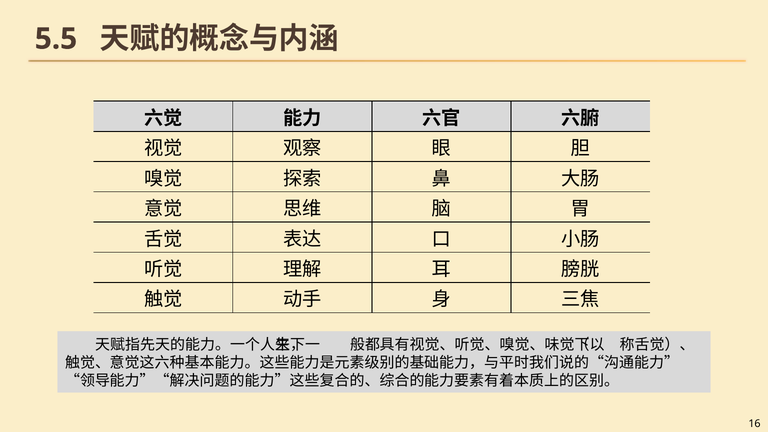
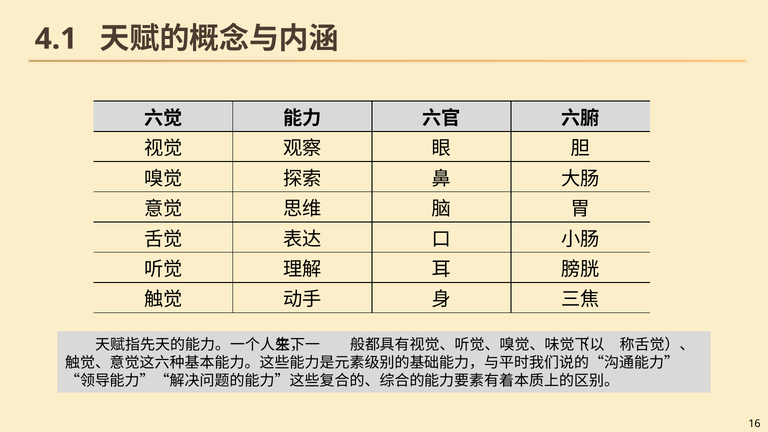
5.5: 5.5 -> 4.1 (56, 39)
